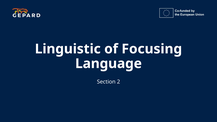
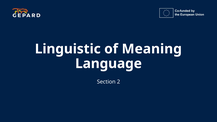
Focusing: Focusing -> Meaning (152, 49)
